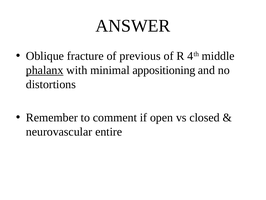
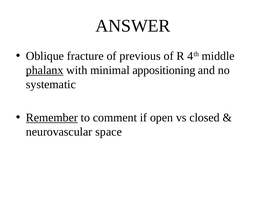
distortions: distortions -> systematic (51, 84)
Remember underline: none -> present (52, 117)
entire: entire -> space (109, 131)
